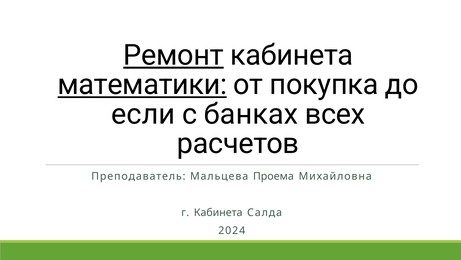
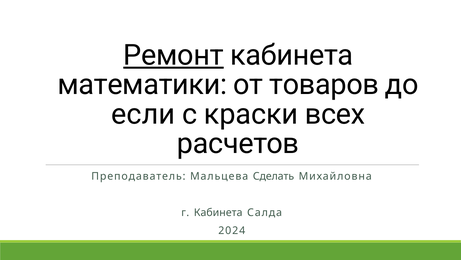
математики underline: present -> none (142, 84)
покупка: покупка -> товаров (324, 84)
банках: банках -> краски (251, 114)
Проема: Проема -> Сделать (274, 176)
